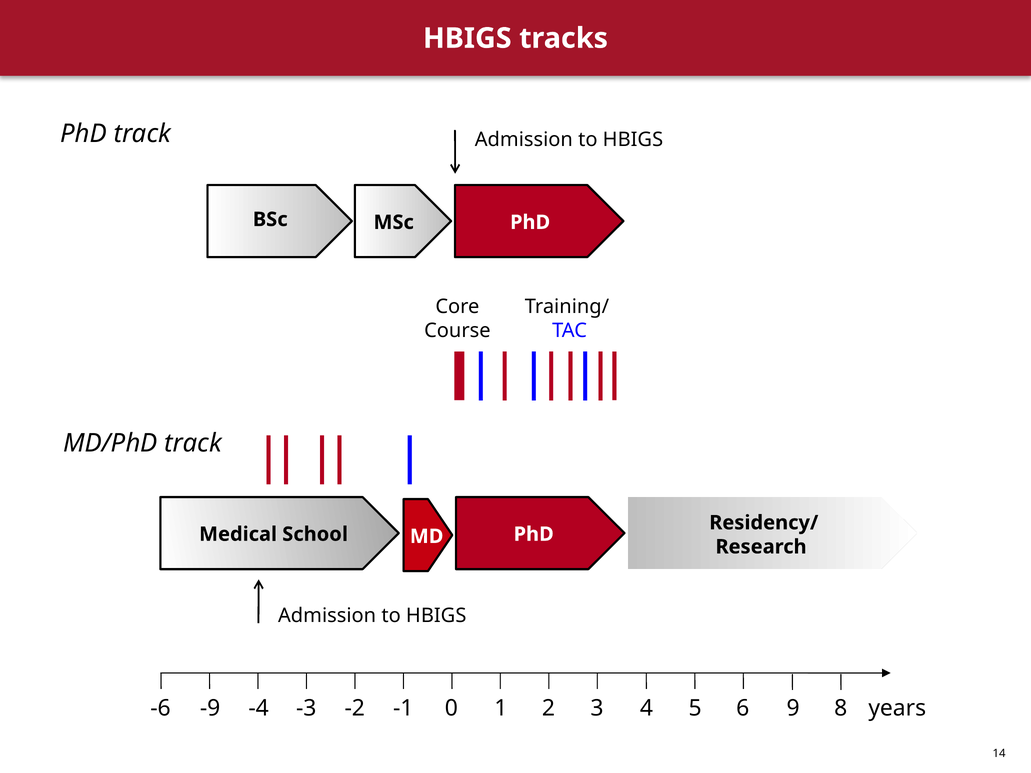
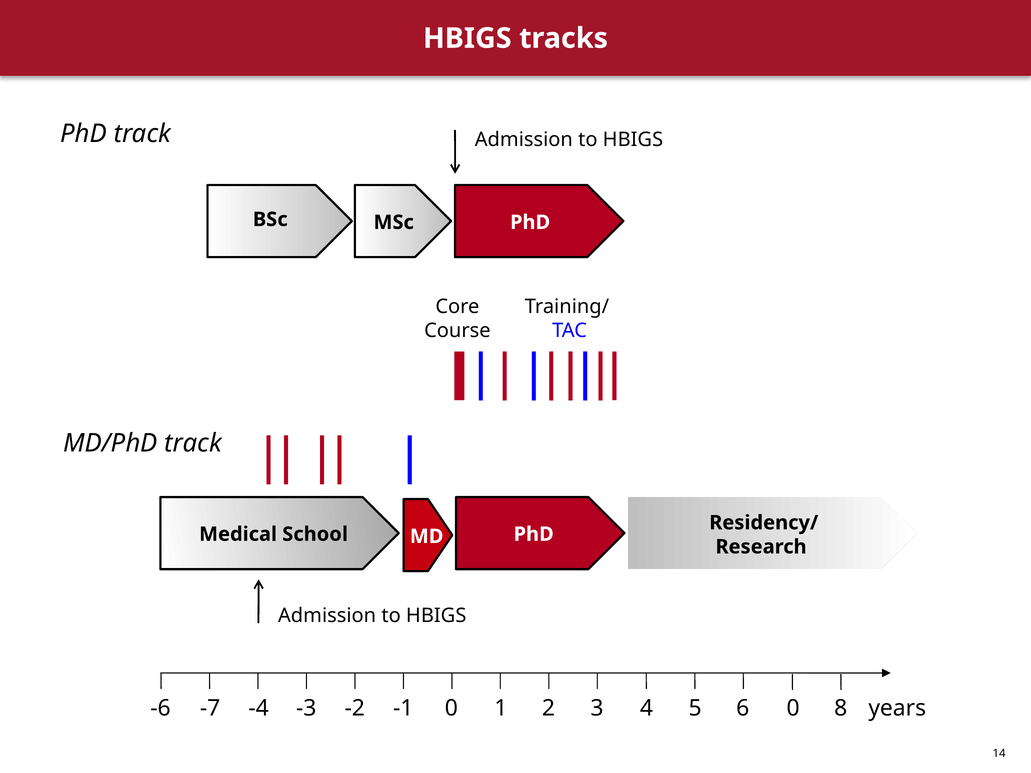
-9: -9 -> -7 (210, 708)
6 9: 9 -> 0 (793, 708)
